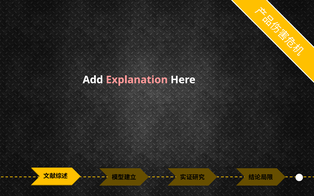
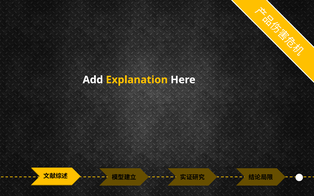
Explanation colour: pink -> yellow (137, 80)
